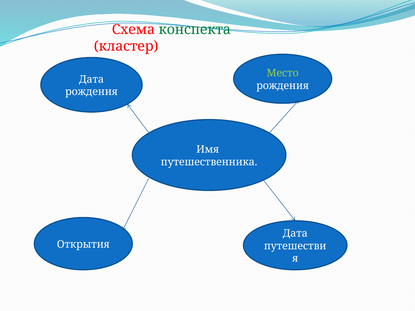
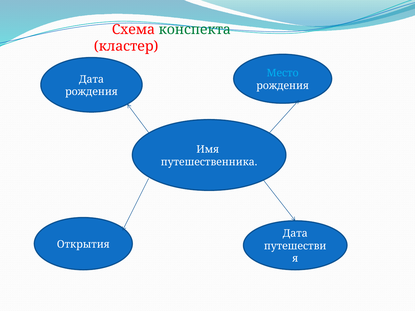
Место colour: light green -> light blue (283, 73)
